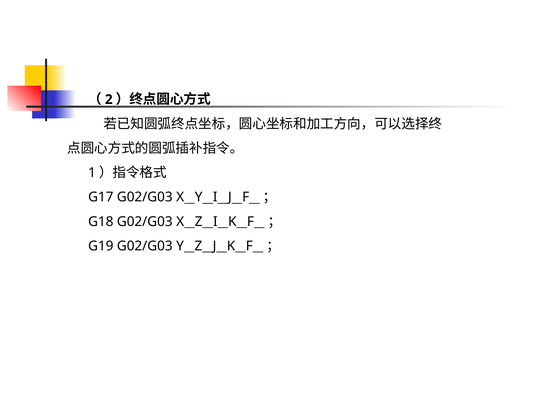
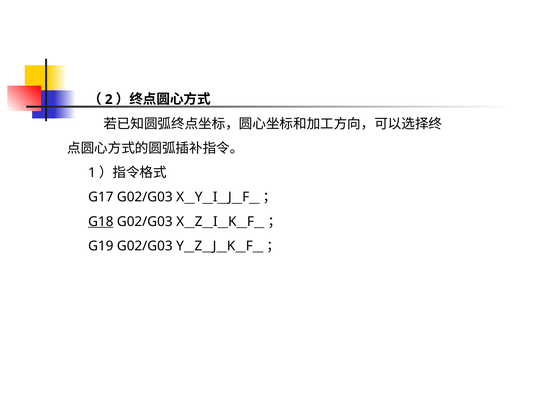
G18 underline: none -> present (101, 221)
